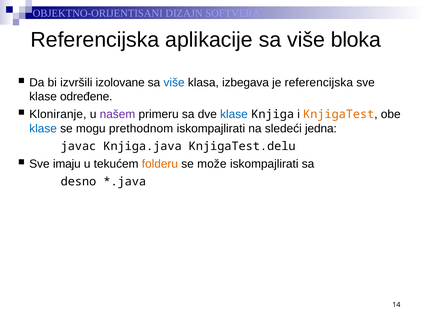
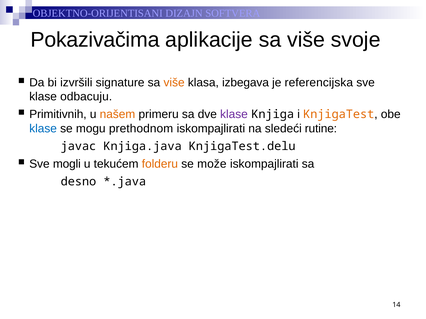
Referencijska: Referencijska -> Pokazivačima (95, 40)
bloka: bloka -> svoje (356, 40)
izolovane: izolovane -> signature (120, 83)
više colour: blue -> orange (174, 83)
određene: određene -> odbacuju (86, 97)
Kloniranje: Kloniranje -> Primitivnih (58, 115)
našem colour: purple -> orange (117, 115)
klase colour: blue -> purple (234, 115)
jedna: jedna -> rutine (321, 129)
imaju: imaju -> mogli (67, 164)
